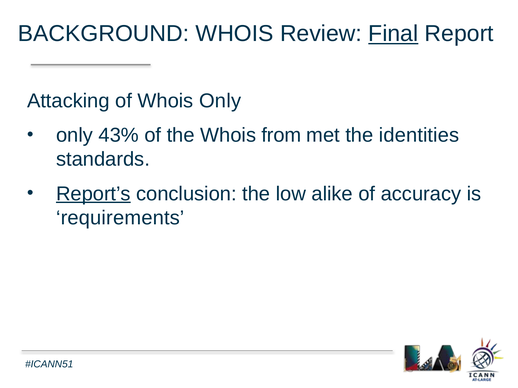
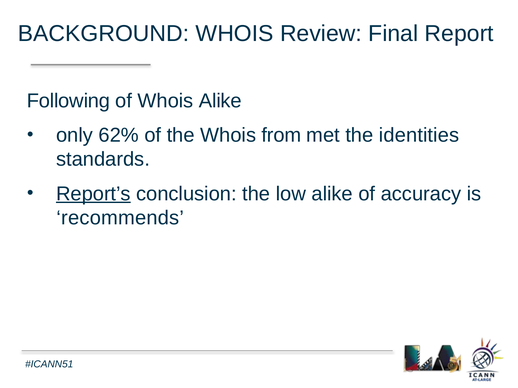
Final underline: present -> none (393, 34)
Attacking: Attacking -> Following (68, 101)
Whois Only: Only -> Alike (220, 101)
43%: 43% -> 62% (119, 135)
requirements: requirements -> recommends (120, 218)
